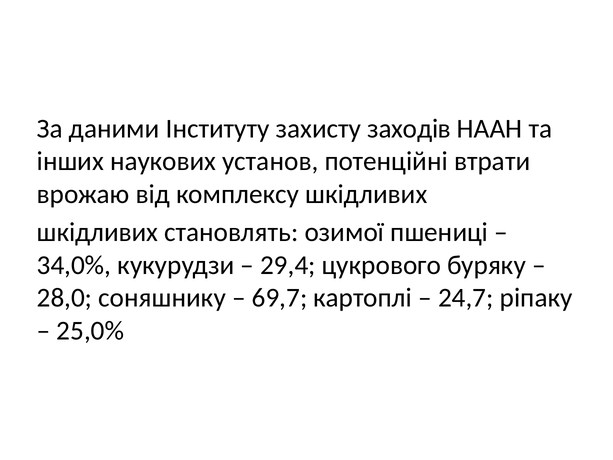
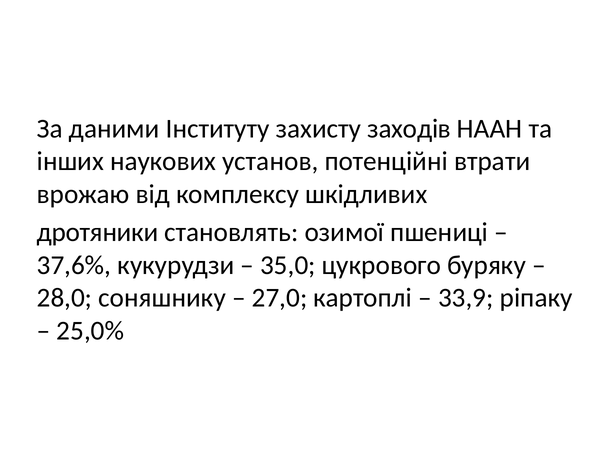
шкідливих: шкідливих -> дротяники (97, 232)
34,0%: 34,0% -> 37,6% (74, 265)
29,4: 29,4 -> 35,0 (288, 265)
69,7: 69,7 -> 27,0 (280, 298)
24,7: 24,7 -> 33,9 (466, 298)
